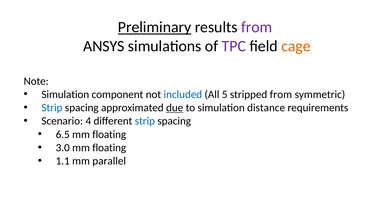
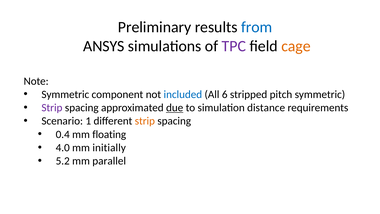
Preliminary underline: present -> none (155, 27)
from colour: purple -> blue (257, 27)
Simulation: Simulation -> Symmetric (65, 94)
5: 5 -> 6 (225, 94)
stripped from: from -> pitch (281, 94)
Strip colour: blue -> purple (52, 108)
4: 4 -> 1 (88, 121)
strip colour: blue -> orange (145, 121)
6.5: 6.5 -> 0.4 (63, 134)
3.0: 3.0 -> 4.0 (63, 148)
floating: floating -> initially (109, 148)
1.1: 1.1 -> 5.2 (63, 161)
